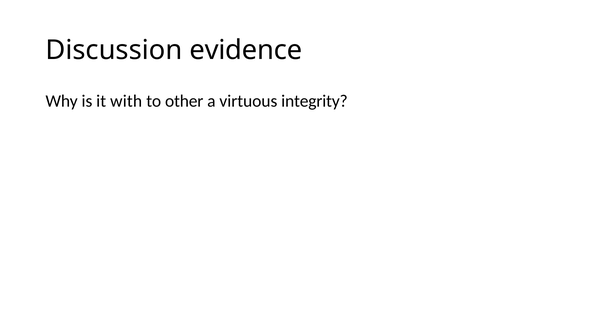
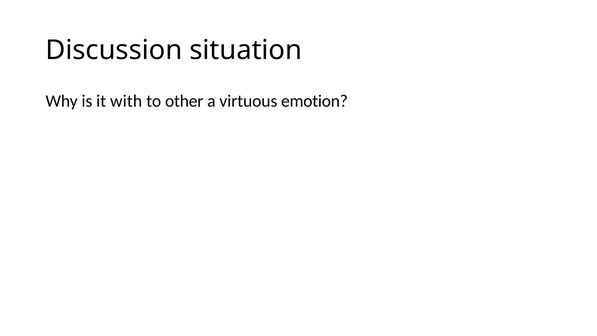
evidence: evidence -> situation (246, 50)
integrity: integrity -> emotion (314, 101)
